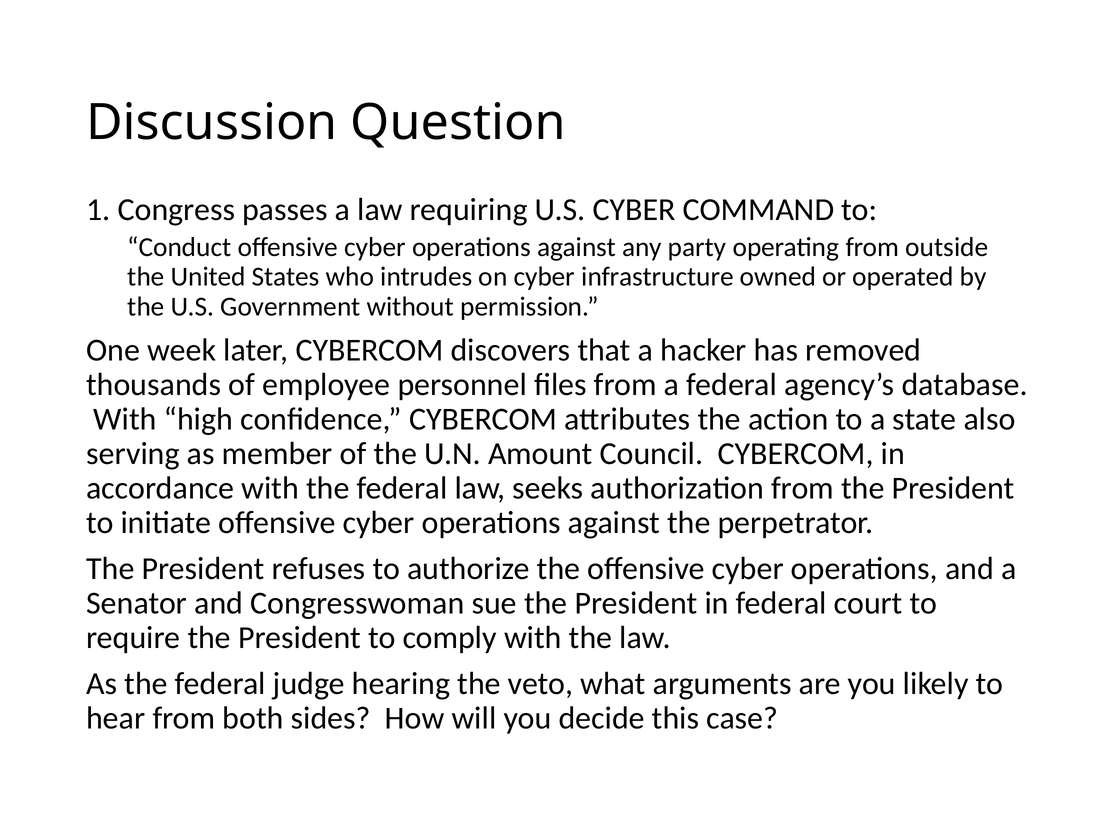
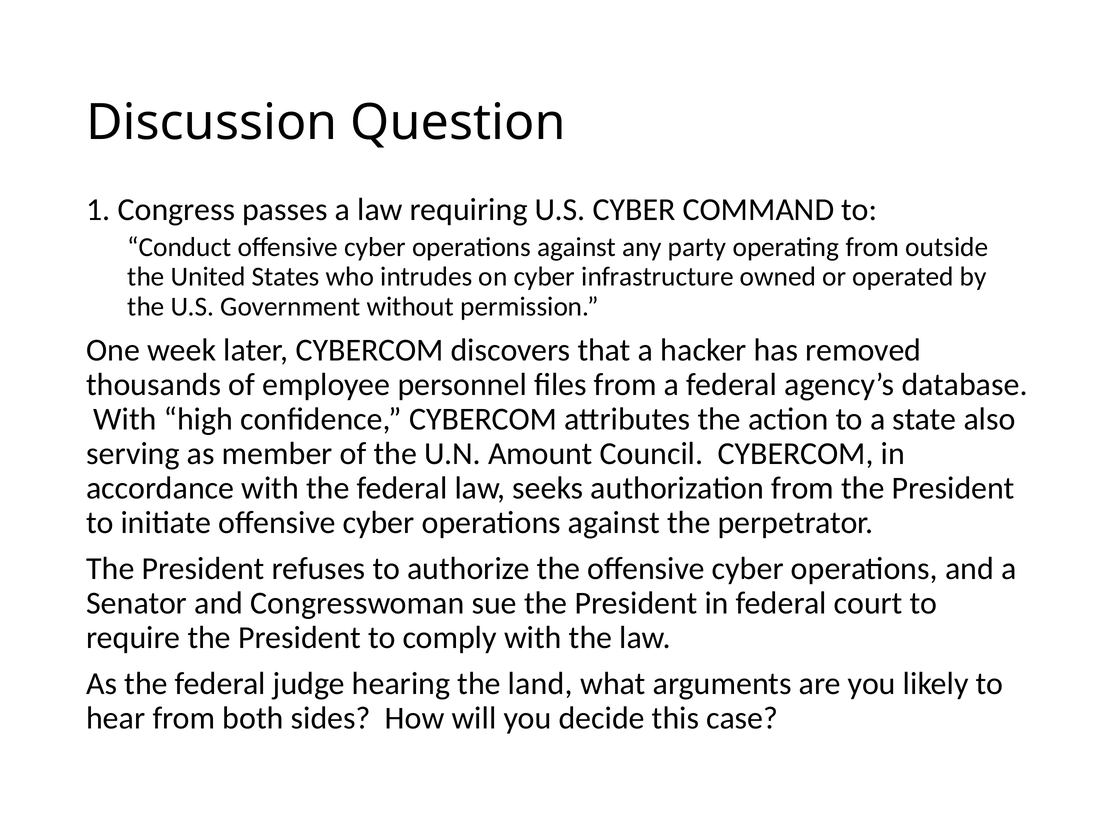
veto: veto -> land (540, 684)
